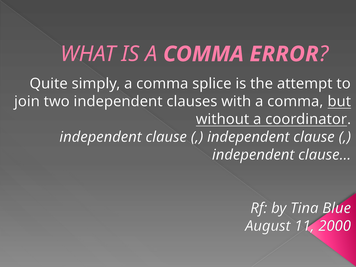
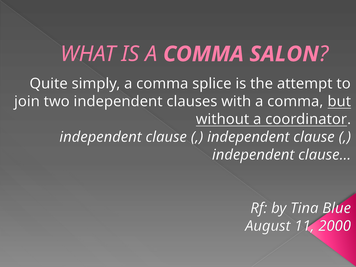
ERROR: ERROR -> SALON (284, 54)
